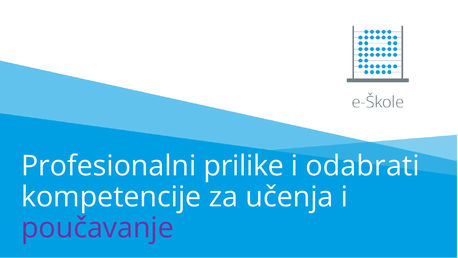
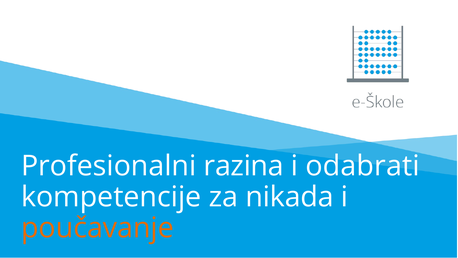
prilike: prilike -> razina (244, 166)
učenja: učenja -> nikada (290, 197)
poučavanje colour: purple -> orange (98, 228)
